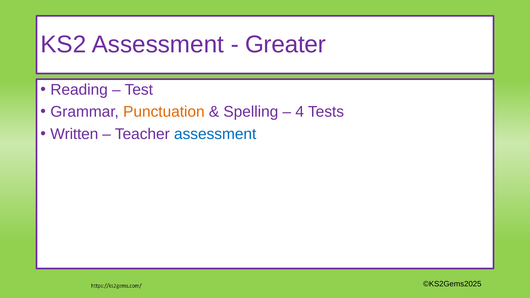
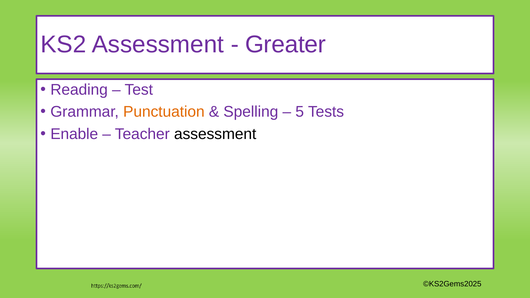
4: 4 -> 5 (300, 112)
Written: Written -> Enable (74, 134)
assessment colour: blue -> black (215, 134)
